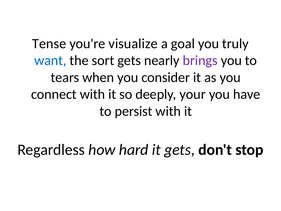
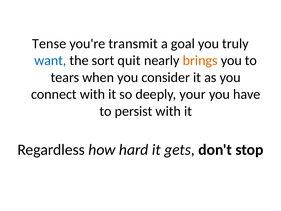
visualize: visualize -> transmit (133, 44)
sort gets: gets -> quit (129, 60)
brings colour: purple -> orange (200, 60)
